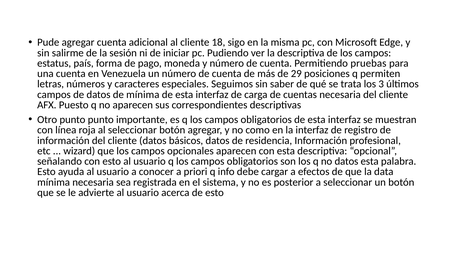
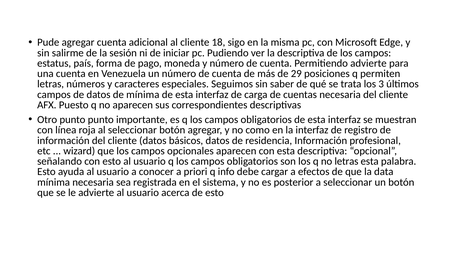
Permitiendo pruebas: pruebas -> advierte (368, 63)
no datos: datos -> letras (346, 161)
